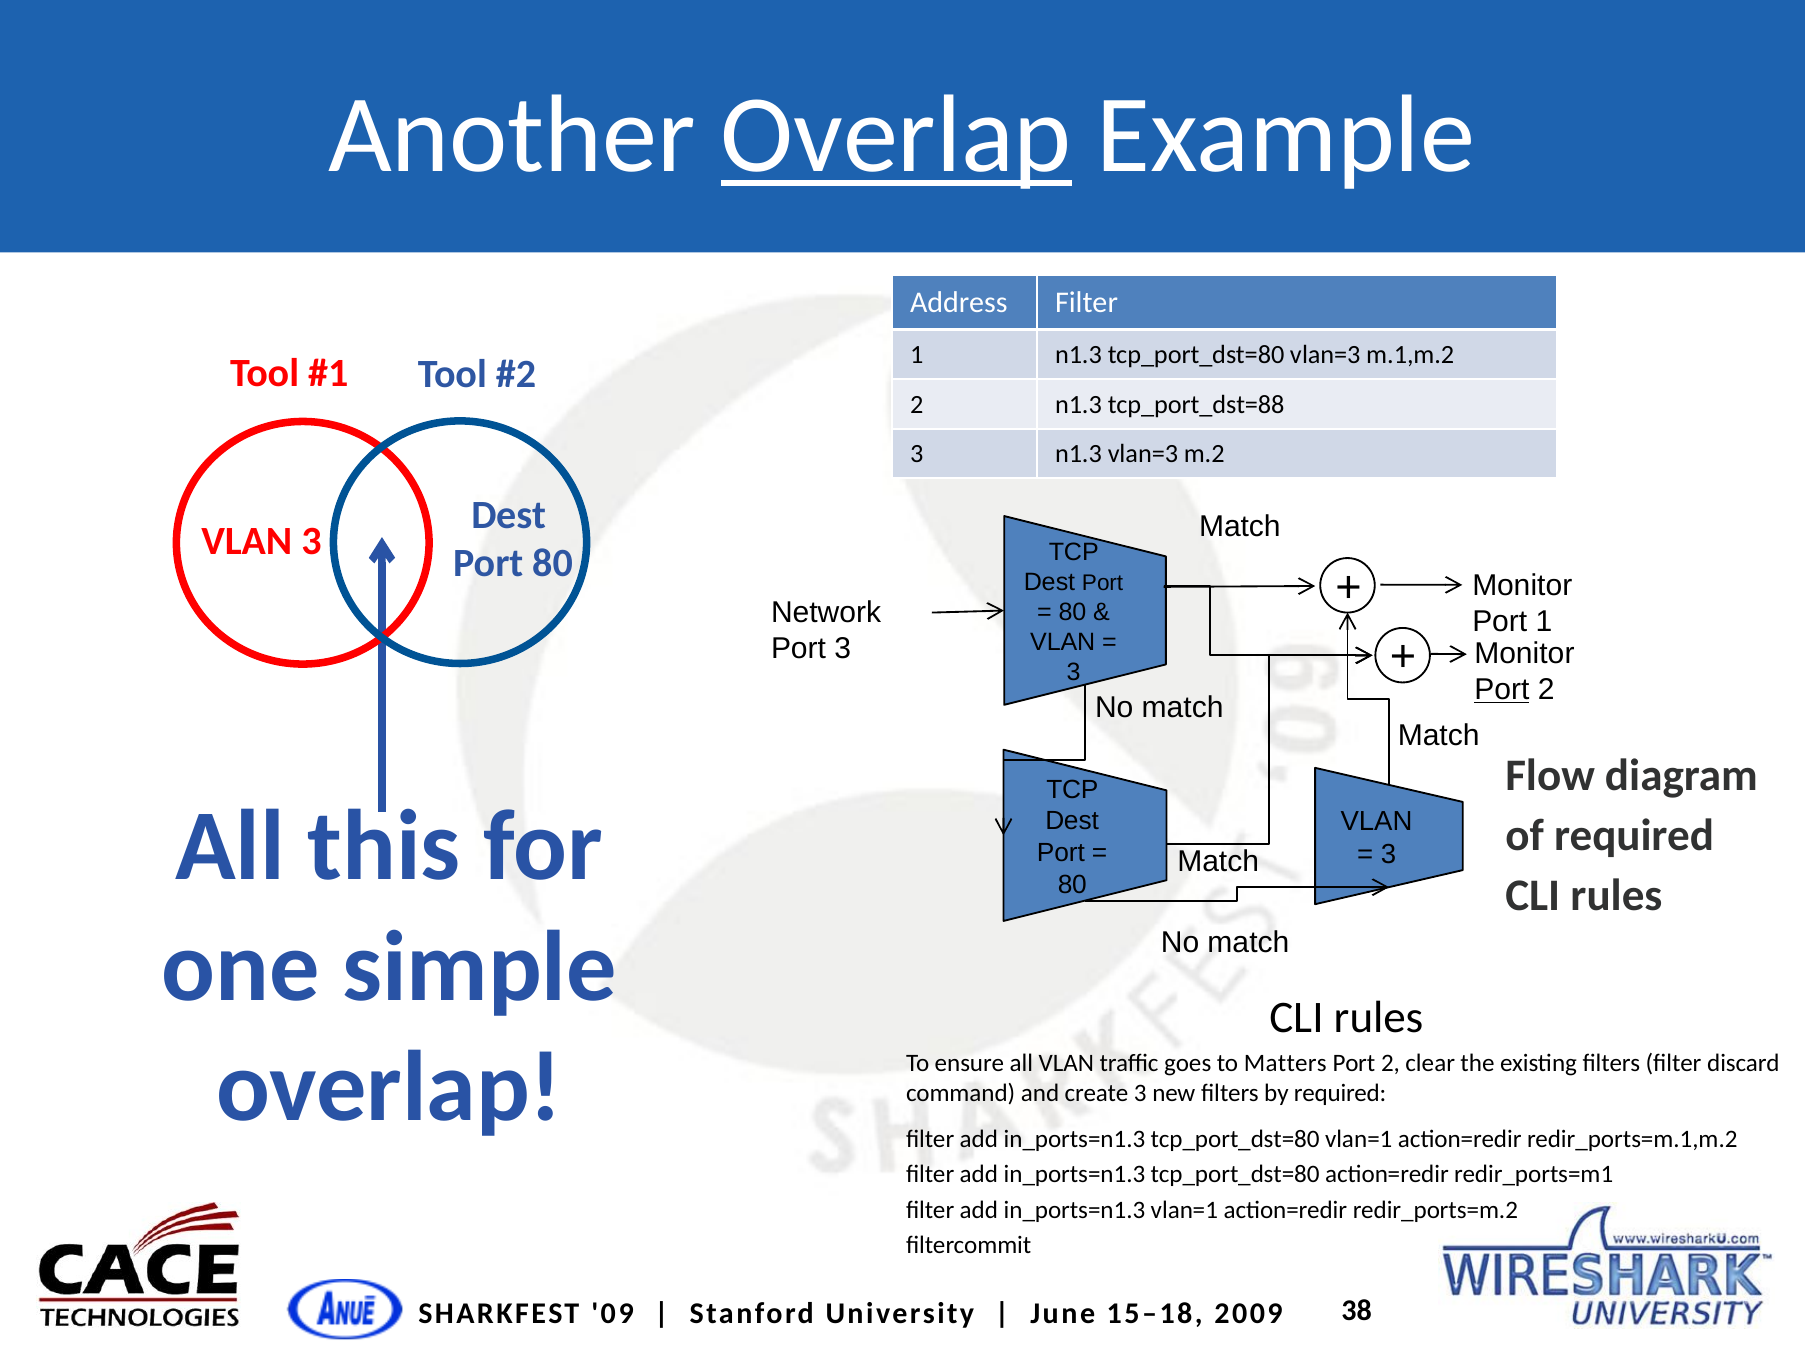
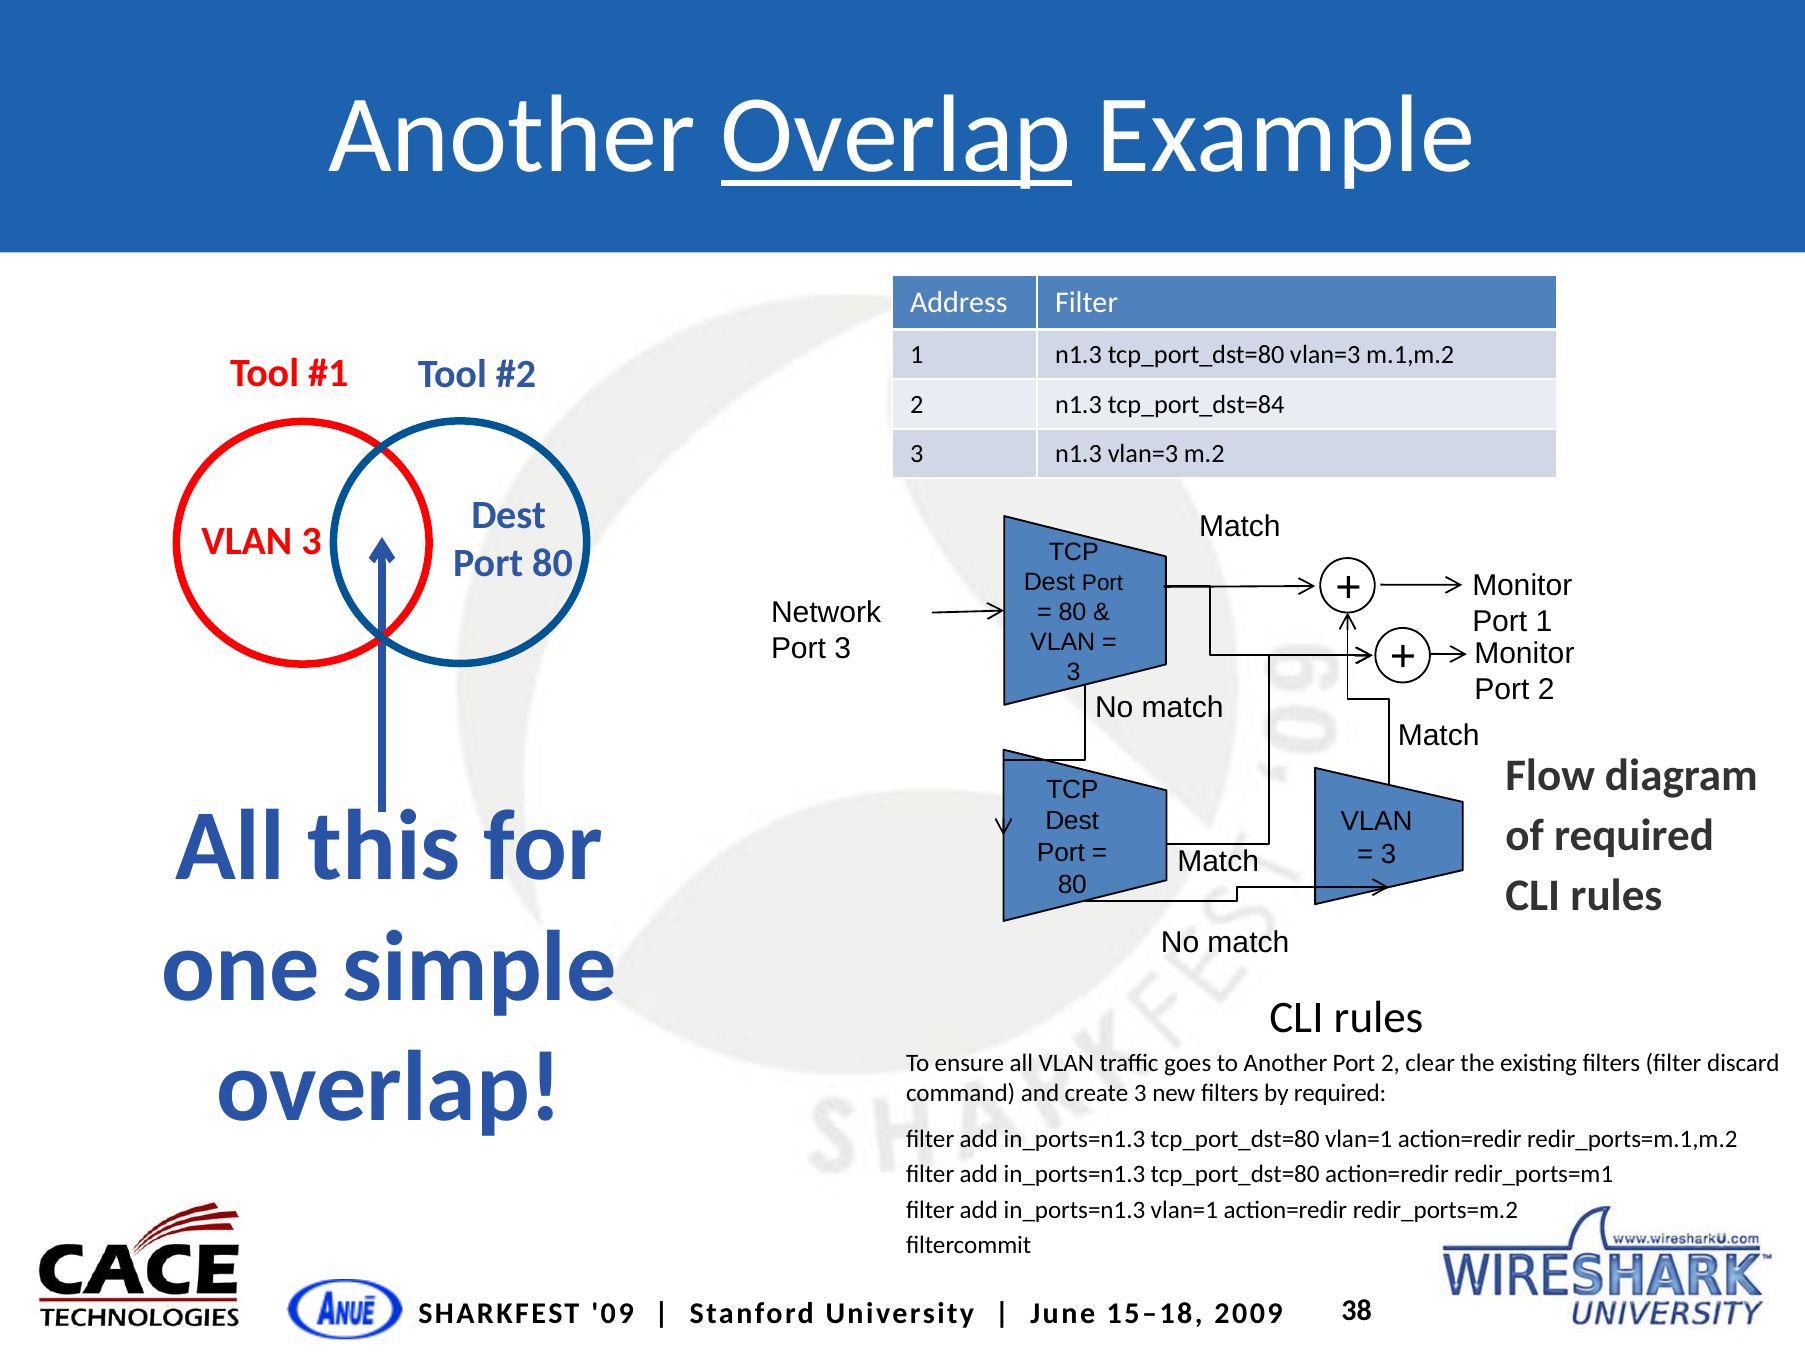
tcp_port_dst=88: tcp_port_dst=88 -> tcp_port_dst=84 (1196, 405)
Port underline: present -> none (1502, 690)
to Matters: Matters -> Another (1285, 1064)
